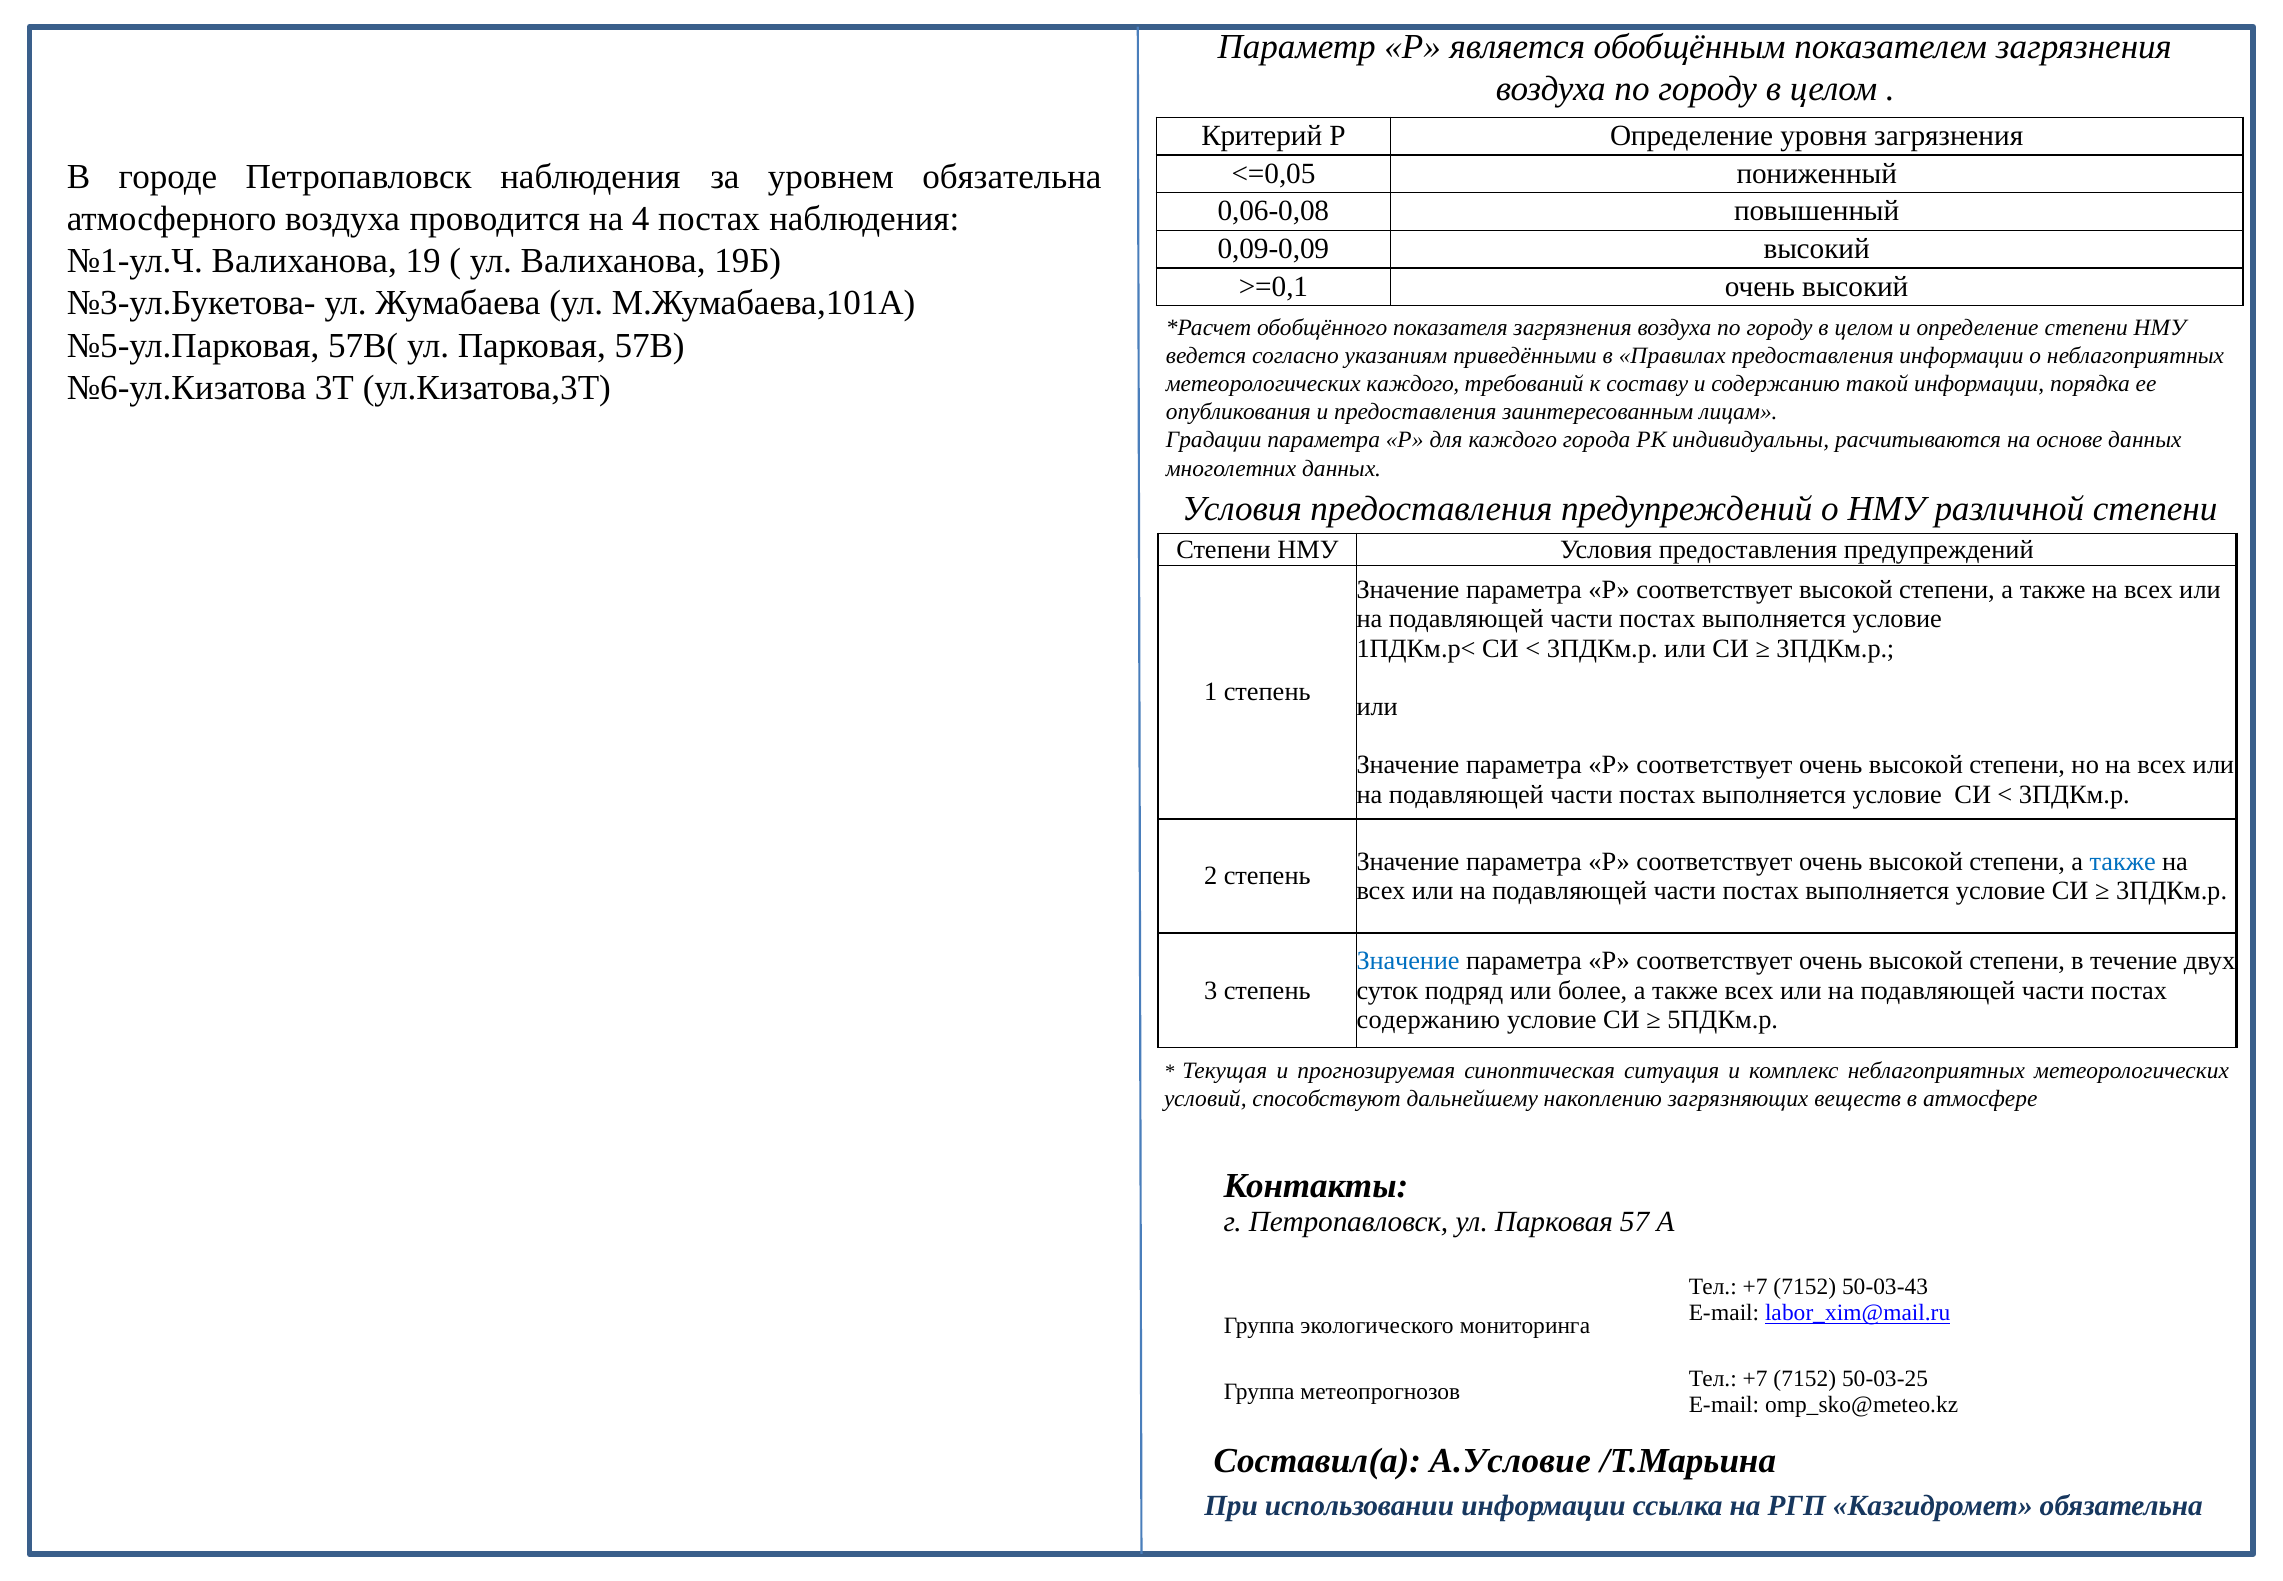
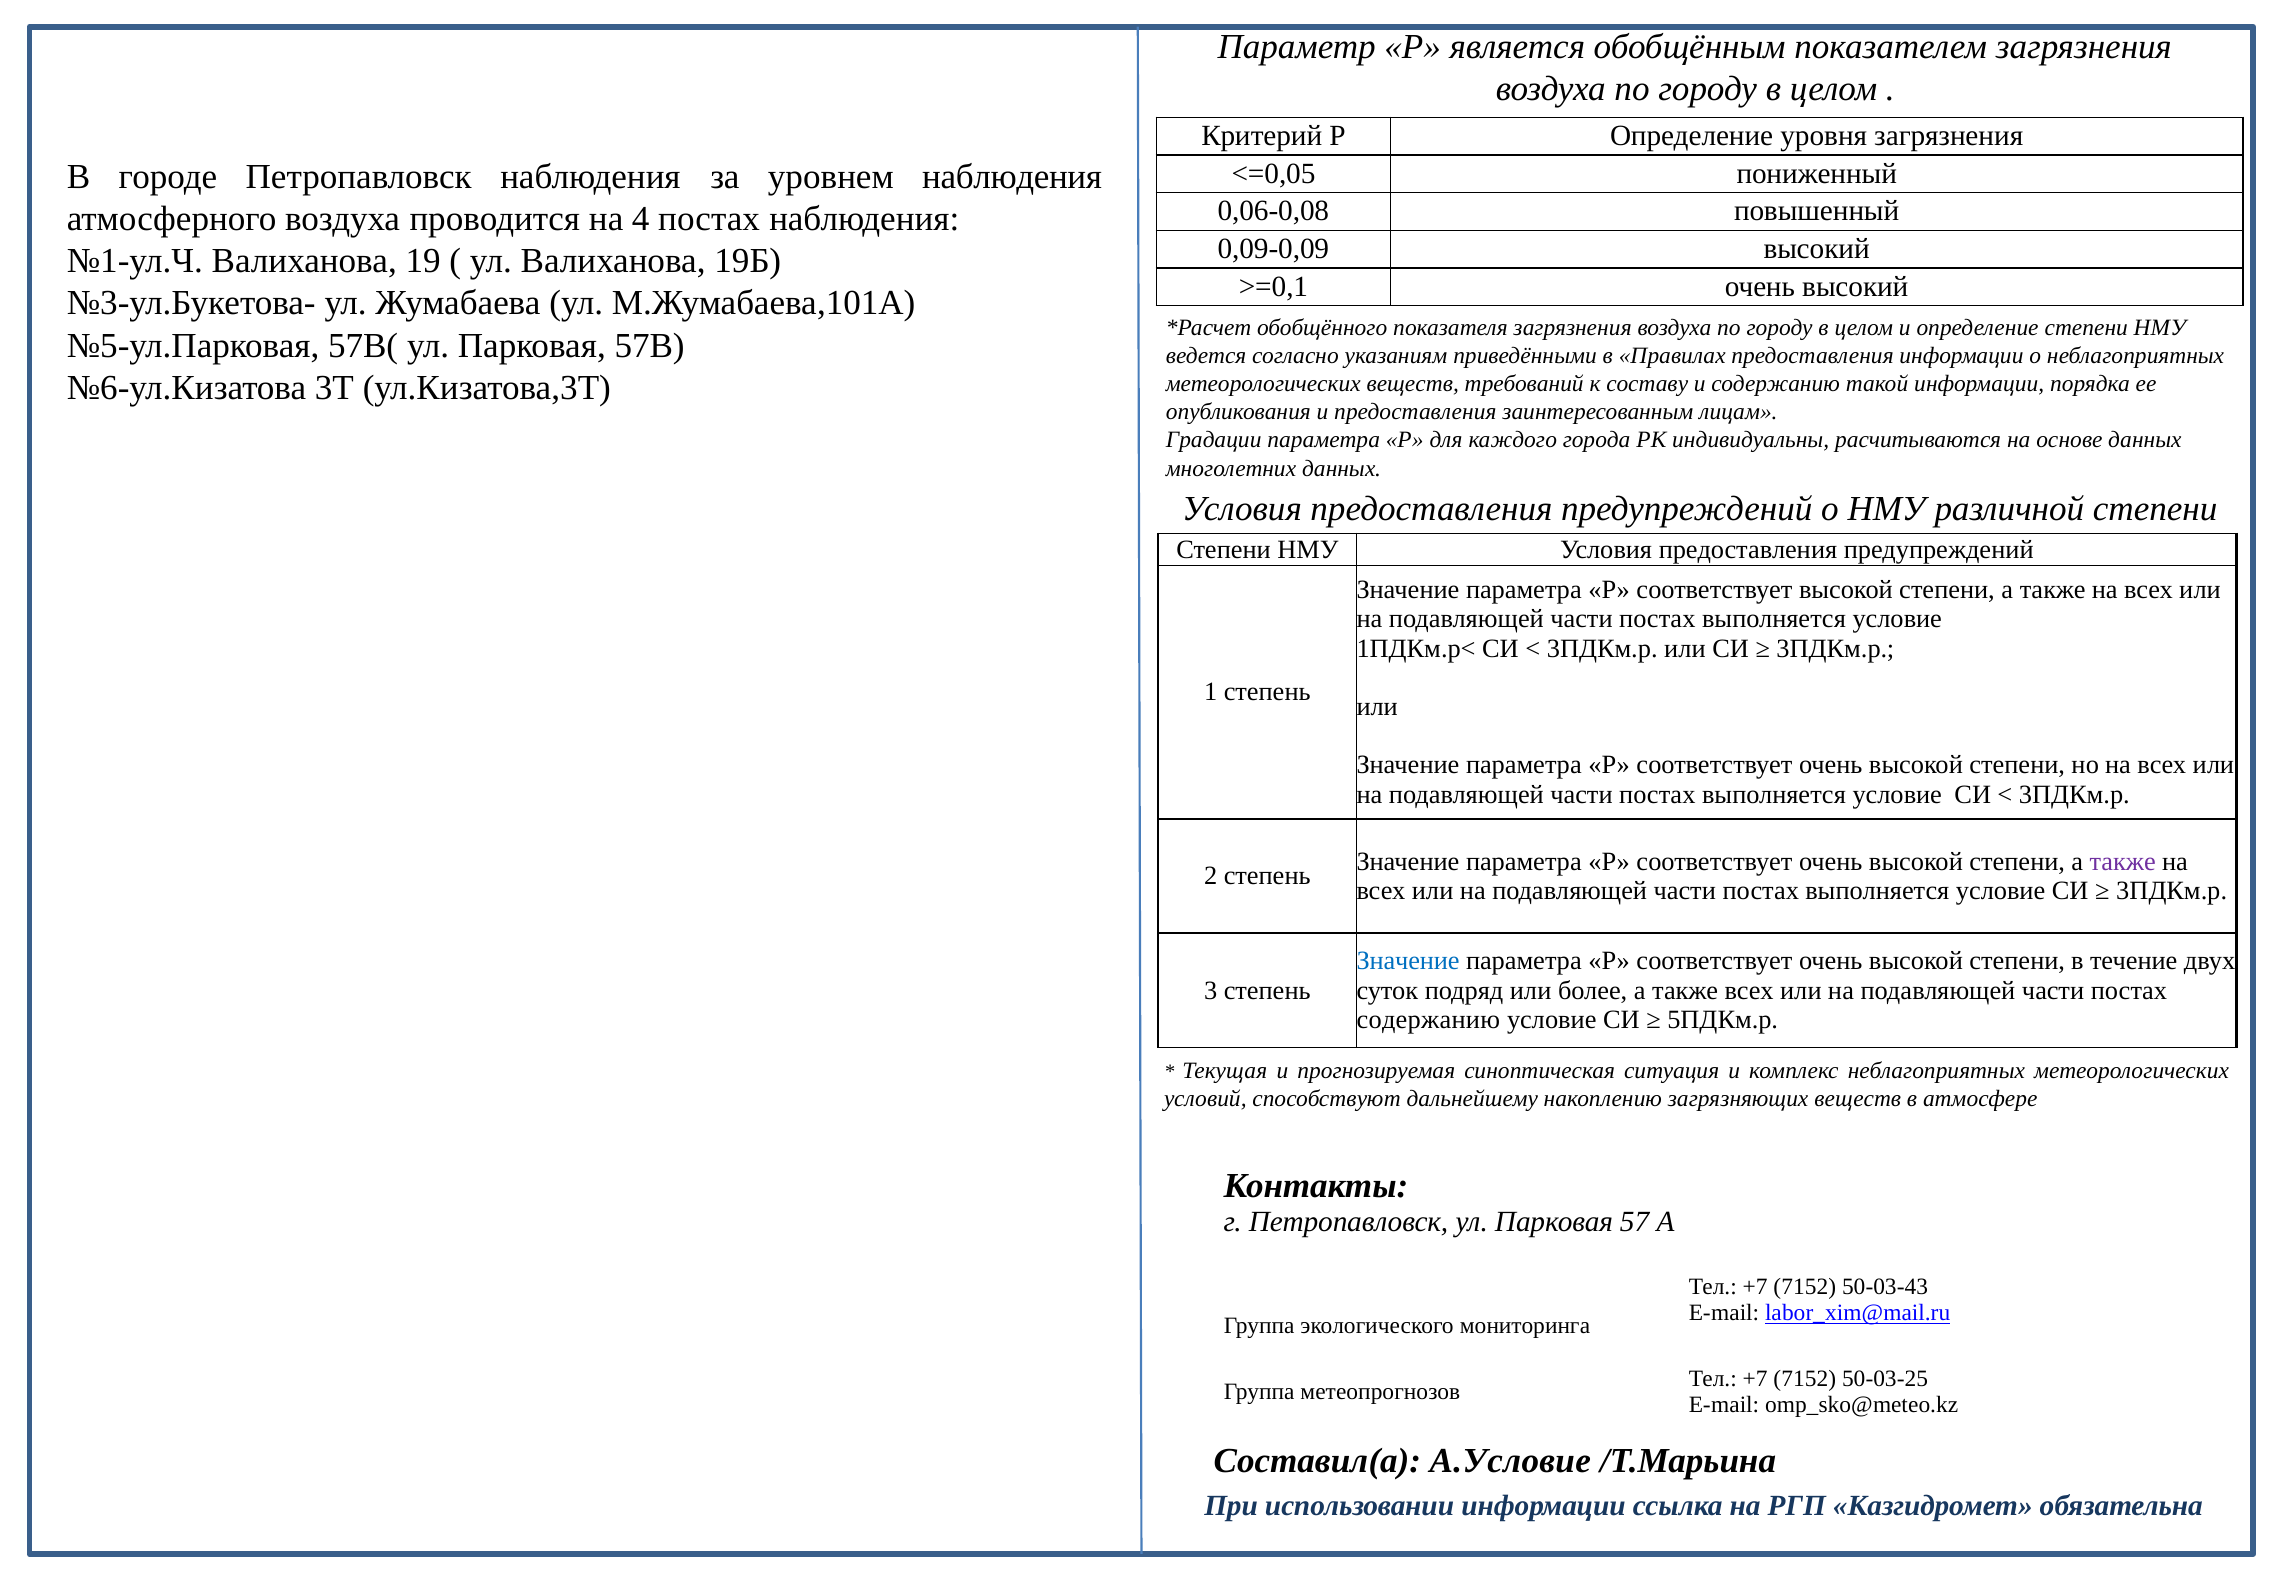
уровнем обязательна: обязательна -> наблюдения (1012, 177)
метеорологических каждого: каждого -> веществ (1413, 384)
также colour: blue -> purple (2123, 861)
